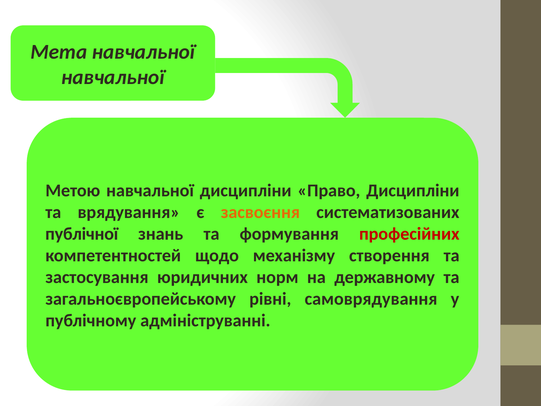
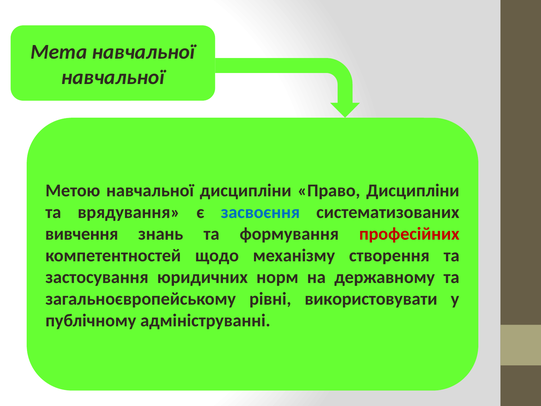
засвоєння colour: orange -> blue (260, 212)
публічної: публічної -> вивчення (82, 234)
самоврядування: самоврядування -> використовувати (371, 299)
